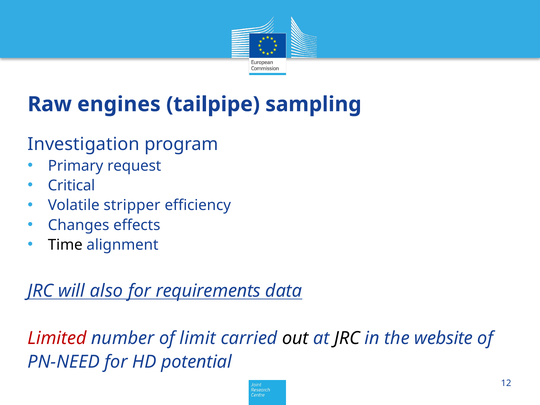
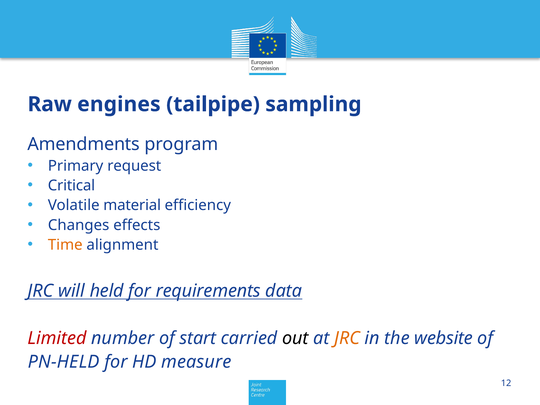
Investigation: Investigation -> Amendments (84, 144)
stripper: stripper -> material (132, 205)
Time colour: black -> orange (65, 245)
also: also -> held (107, 291)
limit: limit -> start (198, 338)
JRC colour: black -> orange (347, 338)
PN-NEED: PN-NEED -> PN-HELD (64, 362)
potential: potential -> measure (196, 362)
